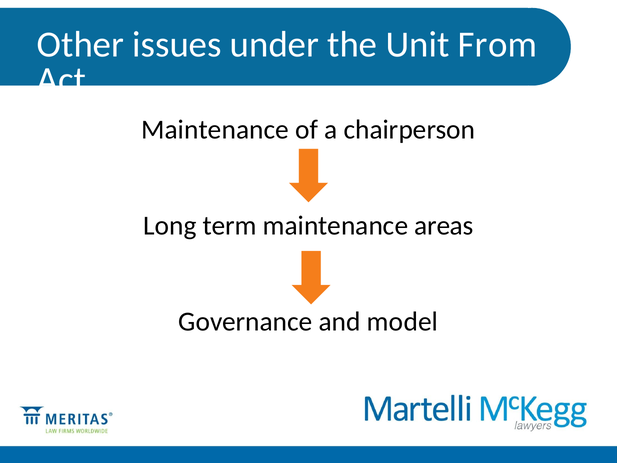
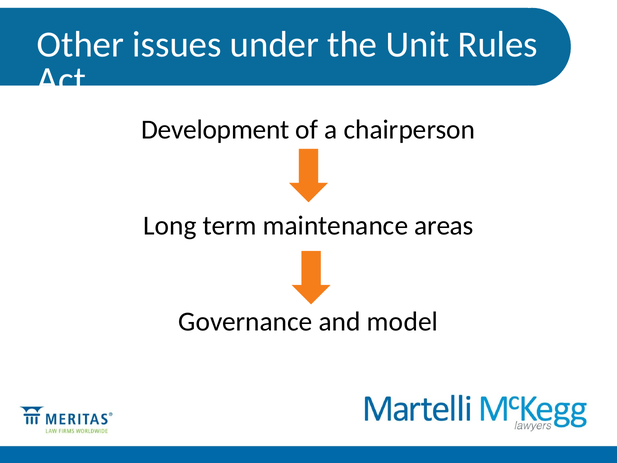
From: From -> Rules (498, 45)
Maintenance: Maintenance -> Development (215, 129)
